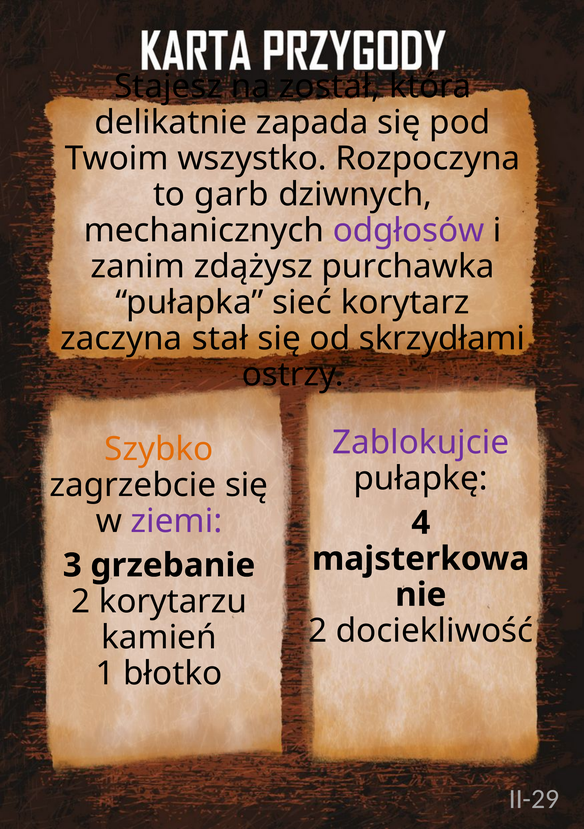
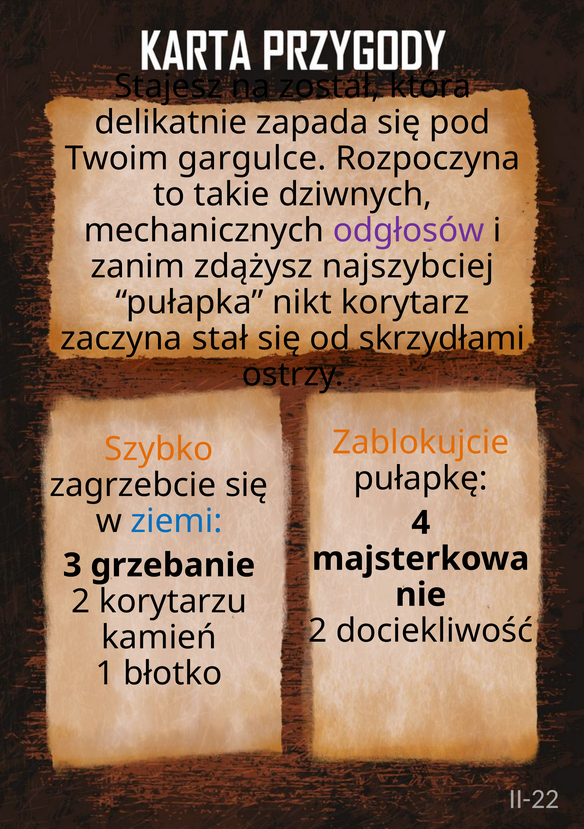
wszystko: wszystko -> gargulce (252, 158)
garb: garb -> takie (232, 195)
purchawka: purchawka -> najszybciej (408, 267)
sieć: sieć -> nikt (302, 303)
Zablokujcie colour: purple -> orange (421, 443)
ziemi colour: purple -> blue (176, 522)
II-29: II-29 -> II-22 (534, 799)
